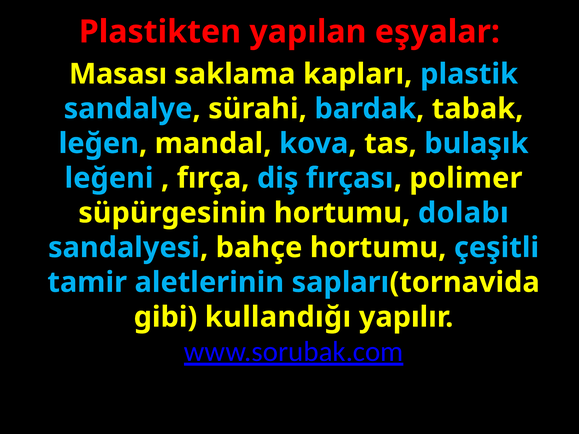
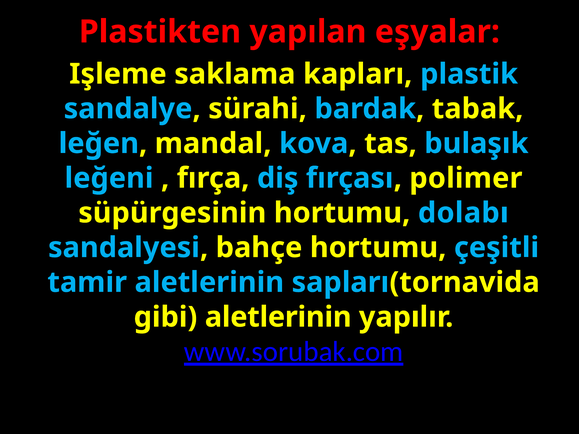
Masası: Masası -> Işleme (118, 74)
gibi kullandığı: kullandığı -> aletlerinin (278, 317)
